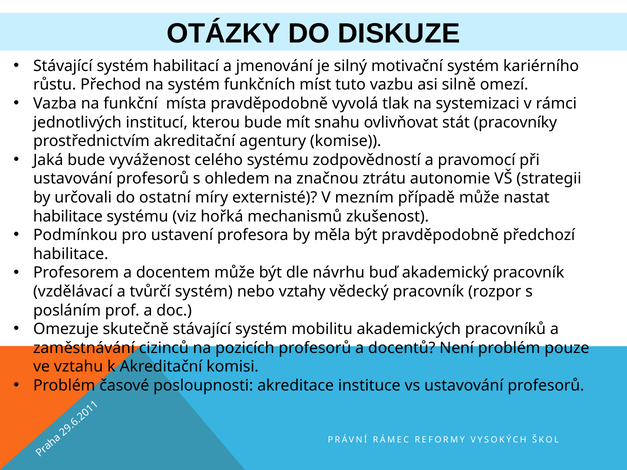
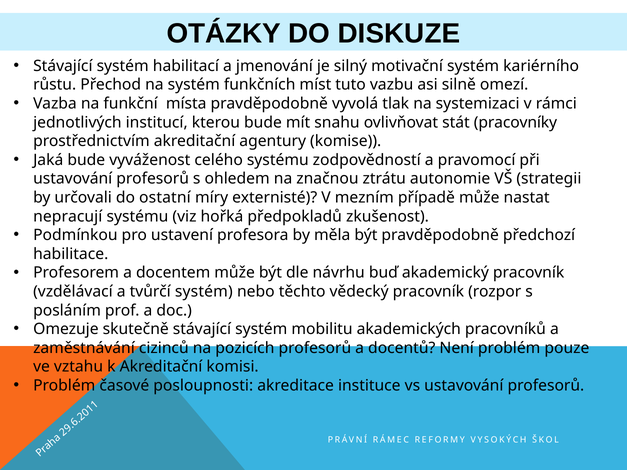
habilitace: habilitace -> nepracují (68, 216)
mechanismů: mechanismů -> předpokladů (295, 216)
vztahy: vztahy -> těchto (302, 292)
